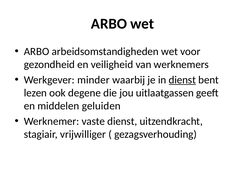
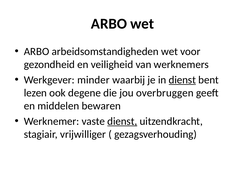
uitlaatgassen: uitlaatgassen -> overbruggen (165, 93)
geluiden: geluiden -> bewaren (101, 106)
dienst underline: none -> present (122, 121)
